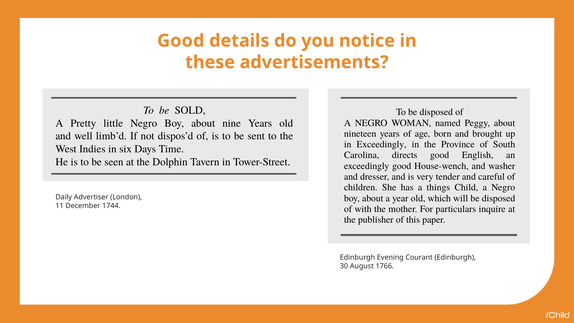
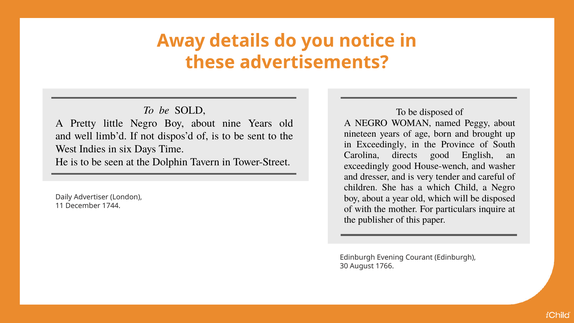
Good: Good -> Away (181, 41)
a things: things -> which (438, 187)
